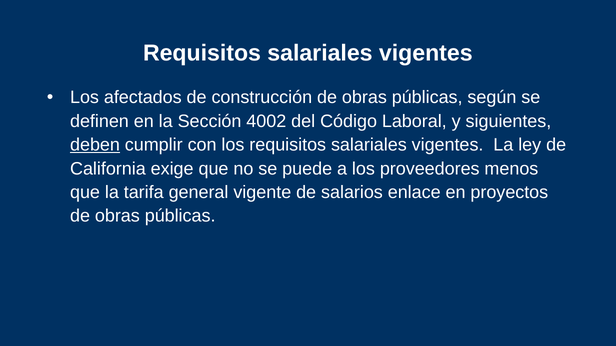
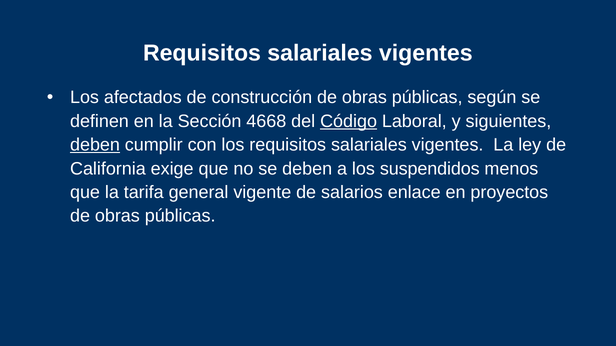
4002: 4002 -> 4668 (266, 121)
Código underline: none -> present (349, 121)
se puede: puede -> deben (307, 169)
proveedores: proveedores -> suspendidos (430, 169)
